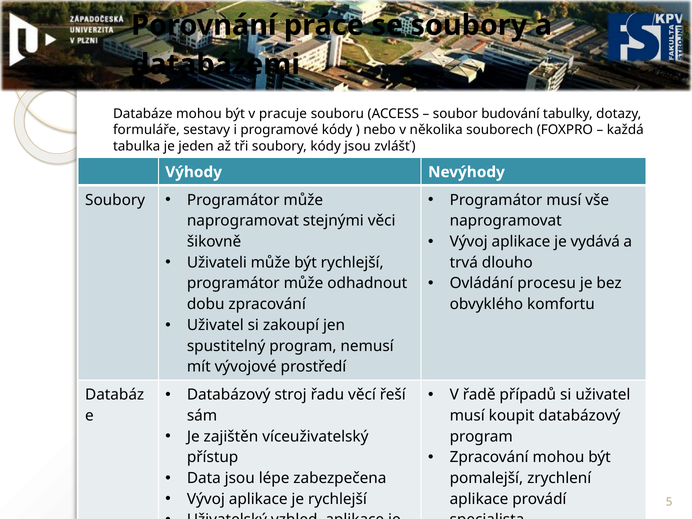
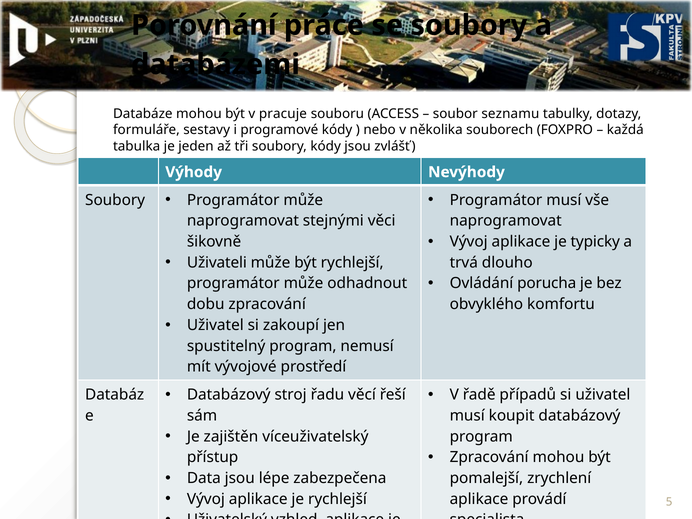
budování: budování -> seznamu (510, 114)
vydává: vydává -> typicky (595, 242)
procesu: procesu -> porucha (547, 283)
